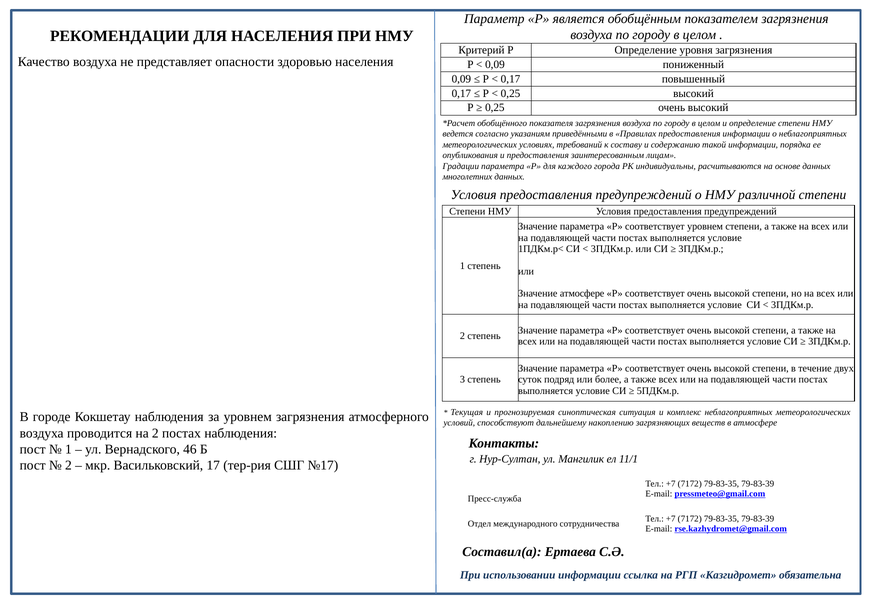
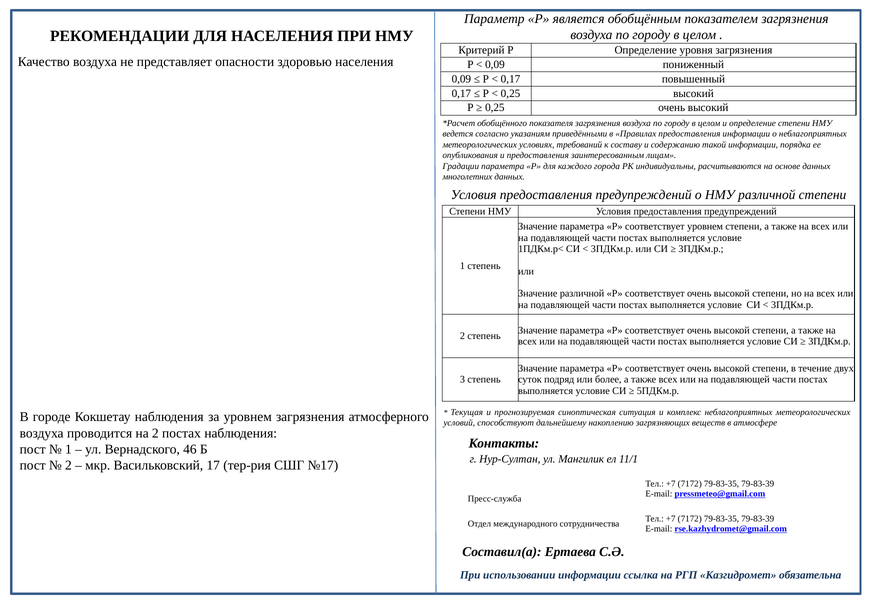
Значение атмосфере: атмосфере -> различной (582, 293)
